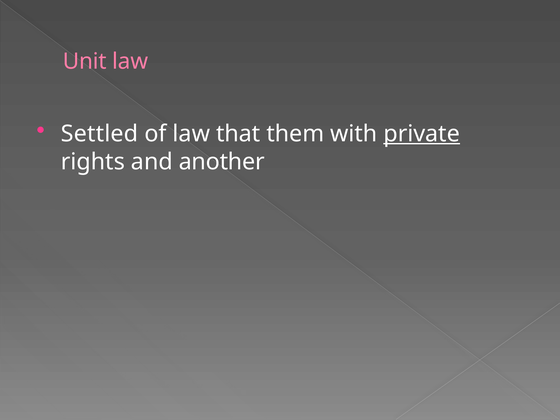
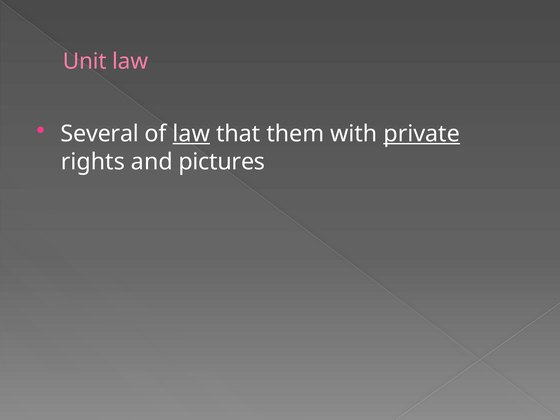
Settled: Settled -> Several (100, 134)
law underline: none -> present (191, 134)
another: another -> pictures (222, 162)
